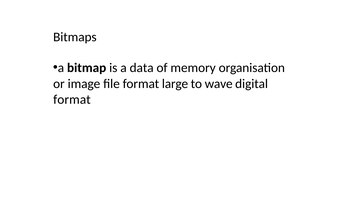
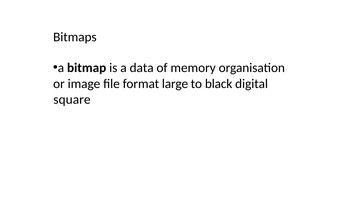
wave: wave -> black (219, 84)
format: format -> square (72, 100)
